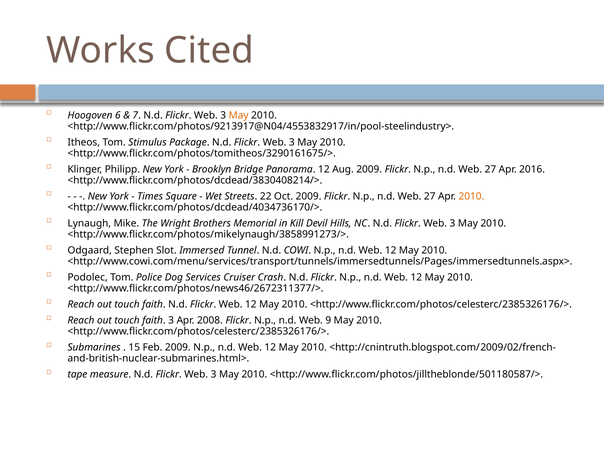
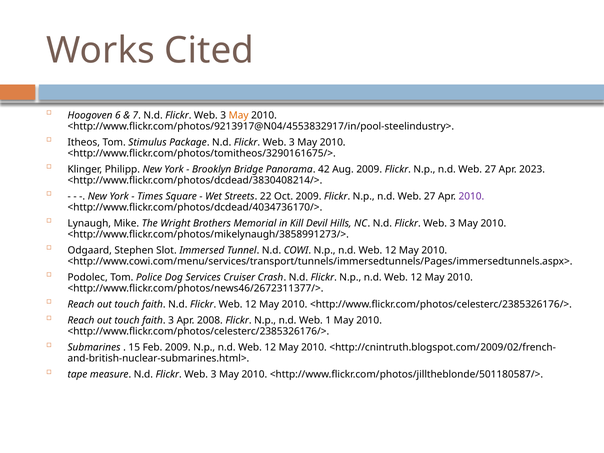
Panorama 12: 12 -> 42 (324, 169)
2016: 2016 -> 2023 (532, 169)
2010 colour: orange -> purple (471, 196)
9: 9 -> 1 (328, 321)
